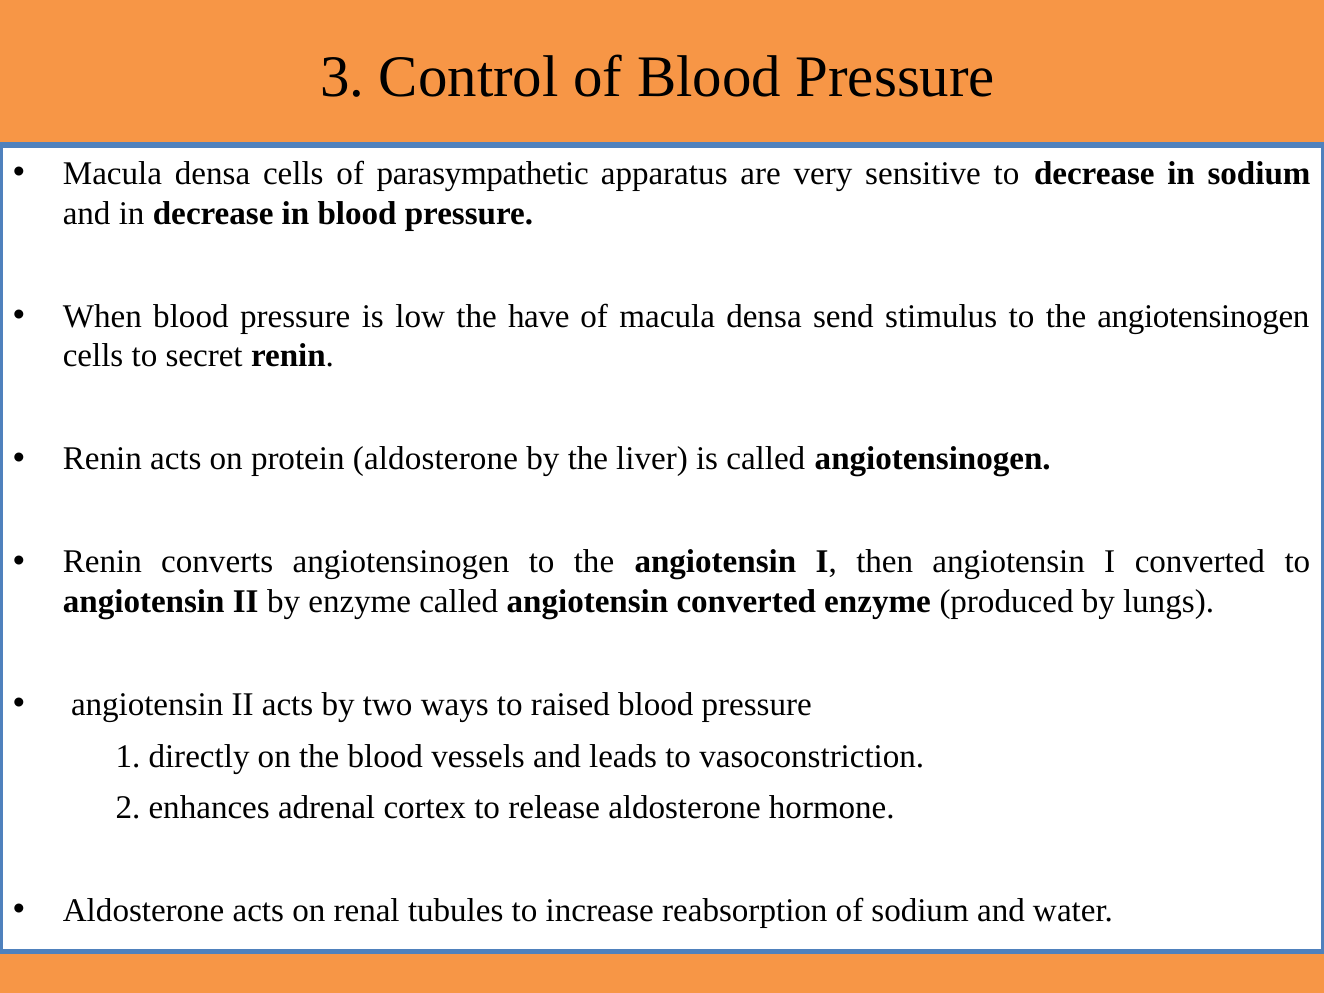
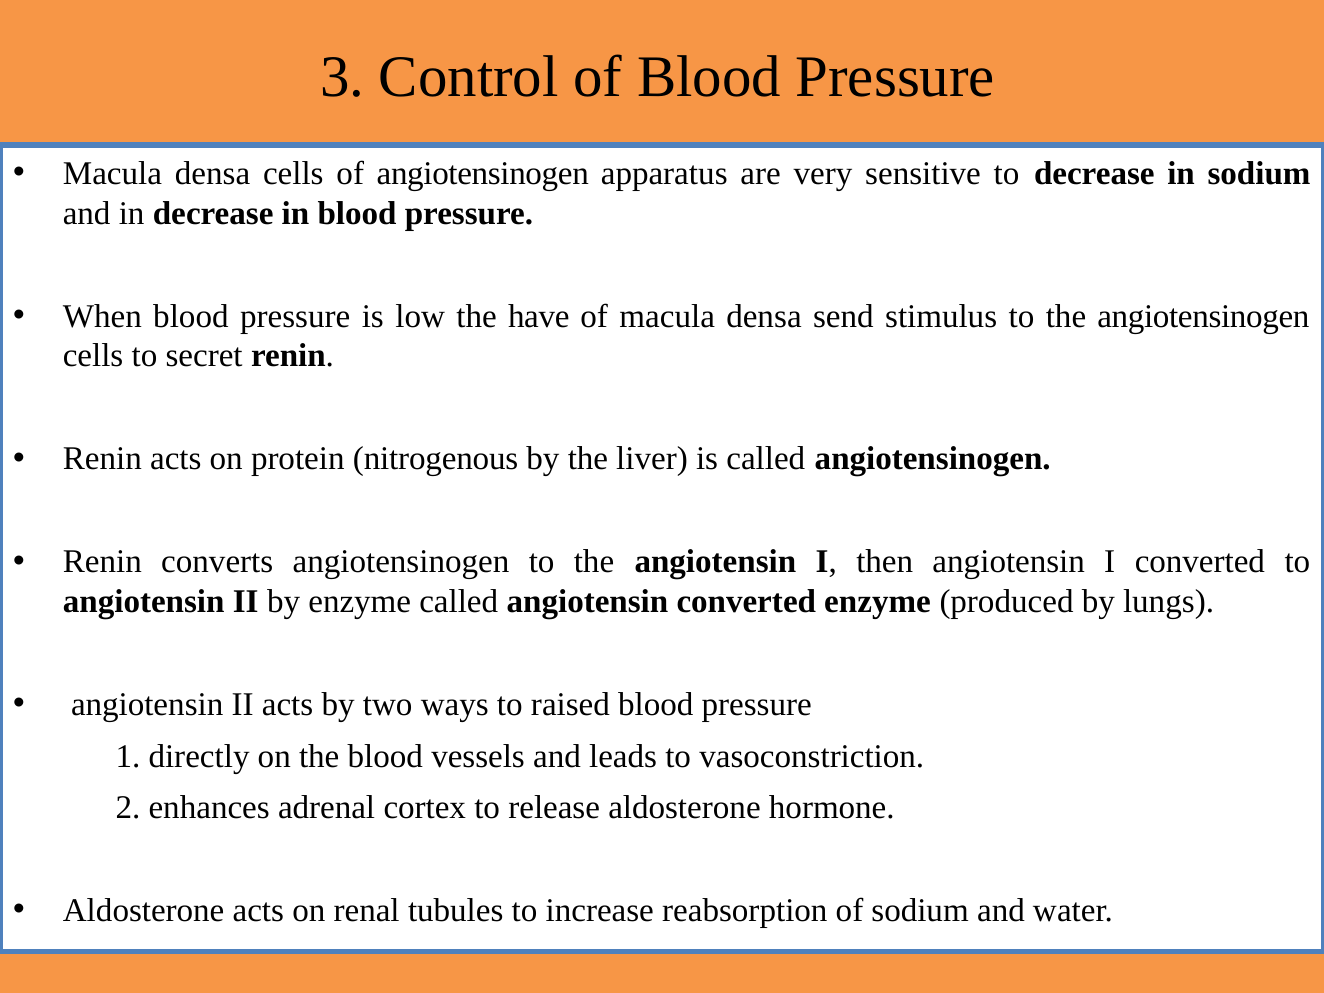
of parasympathetic: parasympathetic -> angiotensinogen (483, 174)
protein aldosterone: aldosterone -> nitrogenous (436, 459)
